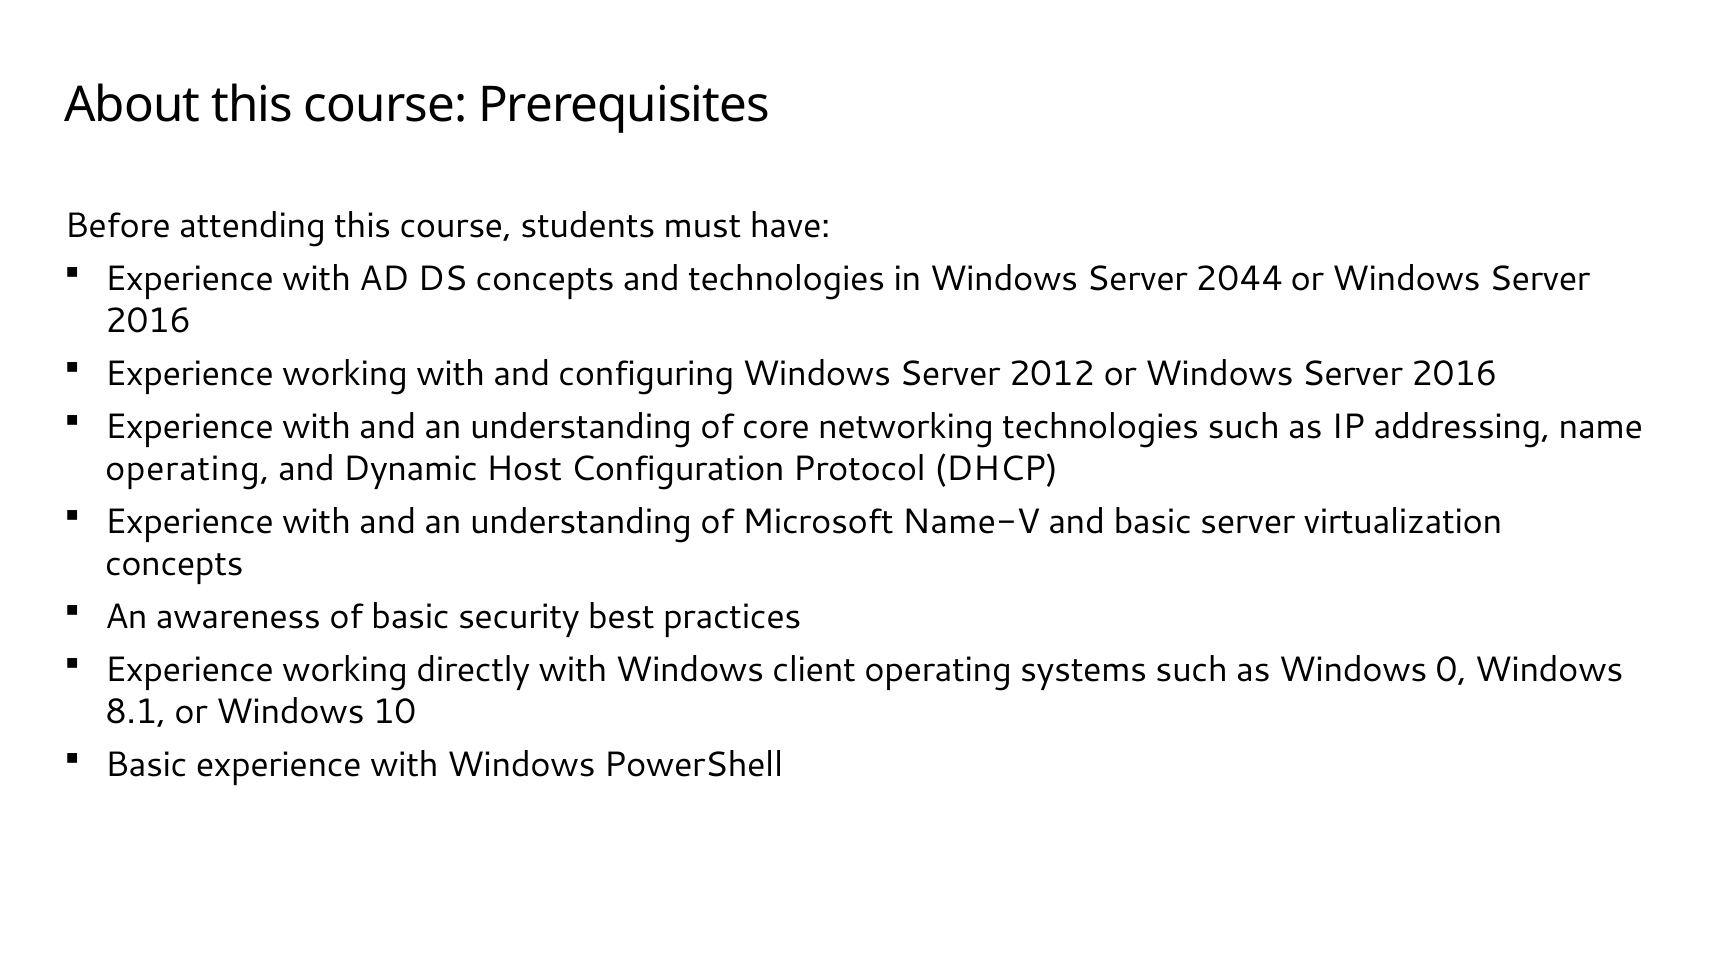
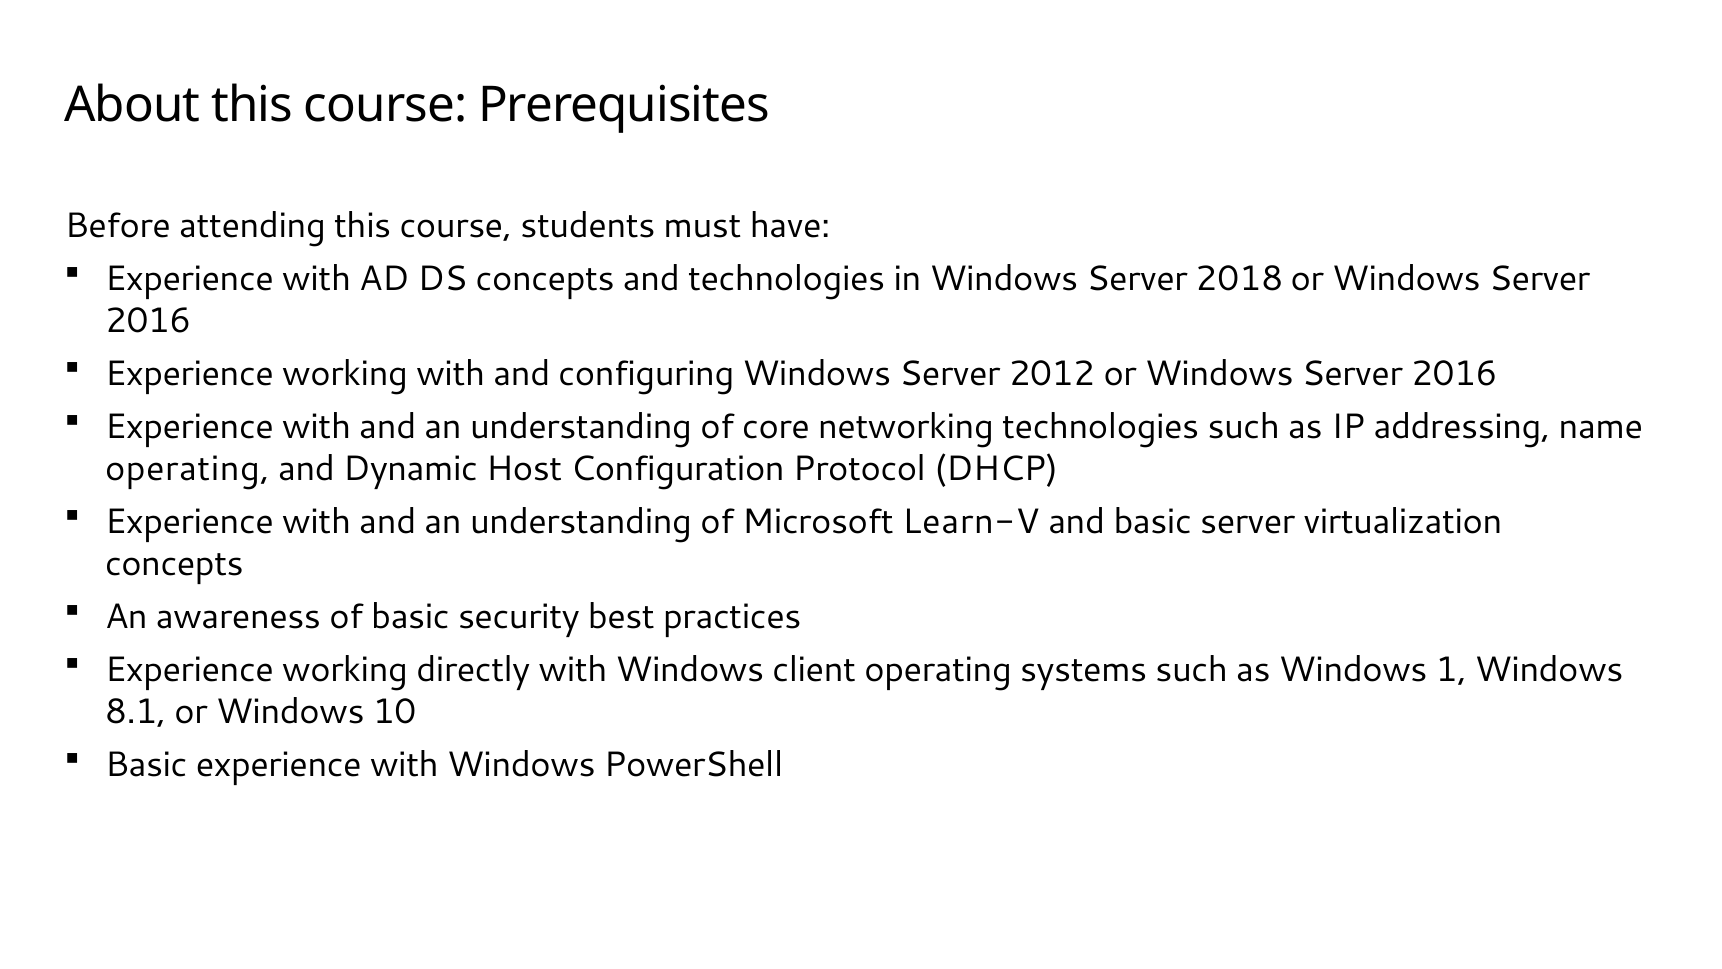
2044: 2044 -> 2018 (1239, 279)
Name-V: Name-V -> Learn-V (971, 522)
0: 0 -> 1 (1451, 670)
